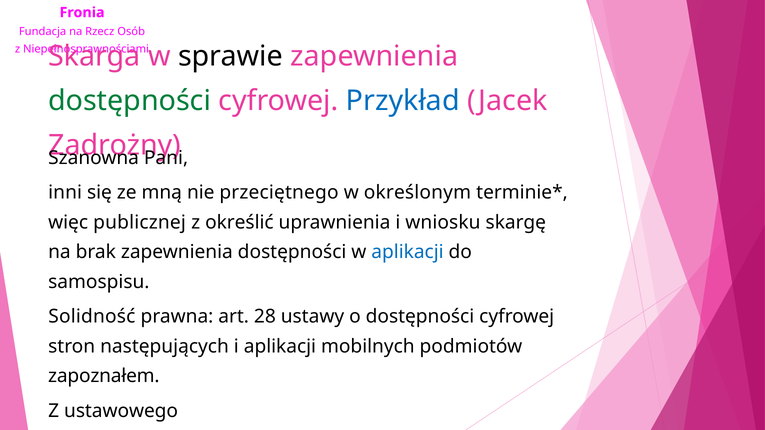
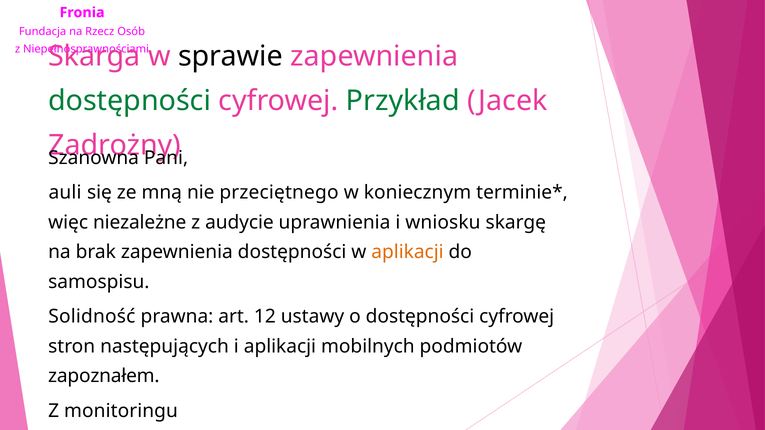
Przykład colour: blue -> green (403, 101)
inni: inni -> auli (65, 193)
określonym: określonym -> koniecznym (417, 193)
publicznej: publicznej -> niezależne (140, 223)
określić: określić -> audycie (239, 223)
aplikacji colour: blue -> orange (407, 252)
28: 28 -> 12 (265, 317)
ustawowego: ustawowego -> monitoringu (121, 411)
